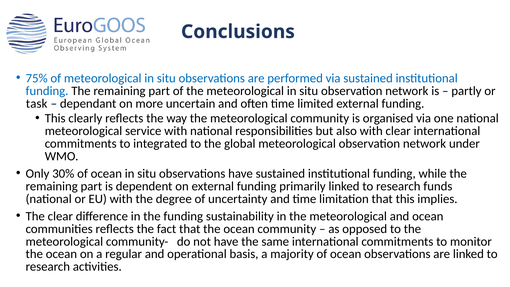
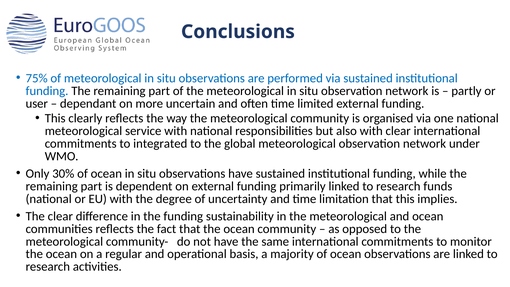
task: task -> user (37, 103)
